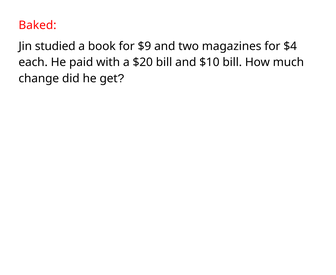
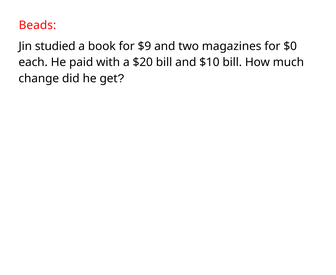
Baked: Baked -> Beads (37, 25)
$4: $4 -> $0 (290, 46)
